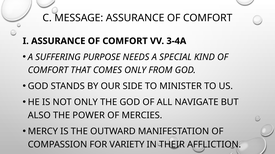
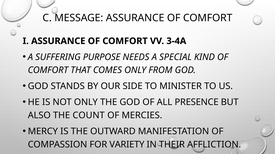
NAVIGATE: NAVIGATE -> PRESENCE (197, 103)
POWER: POWER -> COUNT (89, 116)
